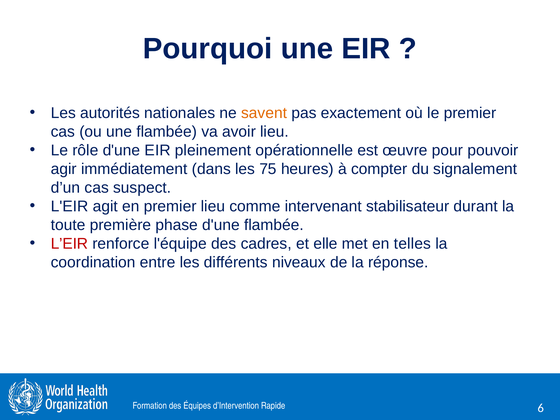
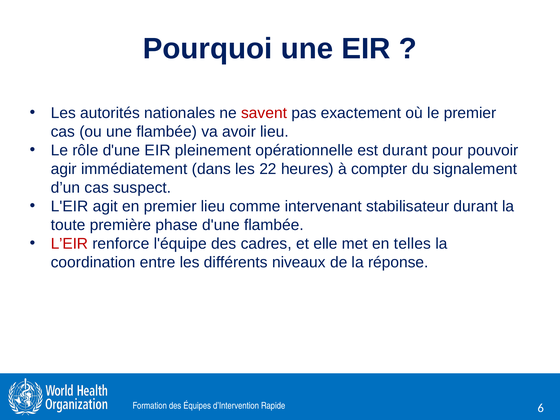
savent colour: orange -> red (264, 113)
est œuvre: œuvre -> durant (405, 150)
75: 75 -> 22 (268, 169)
